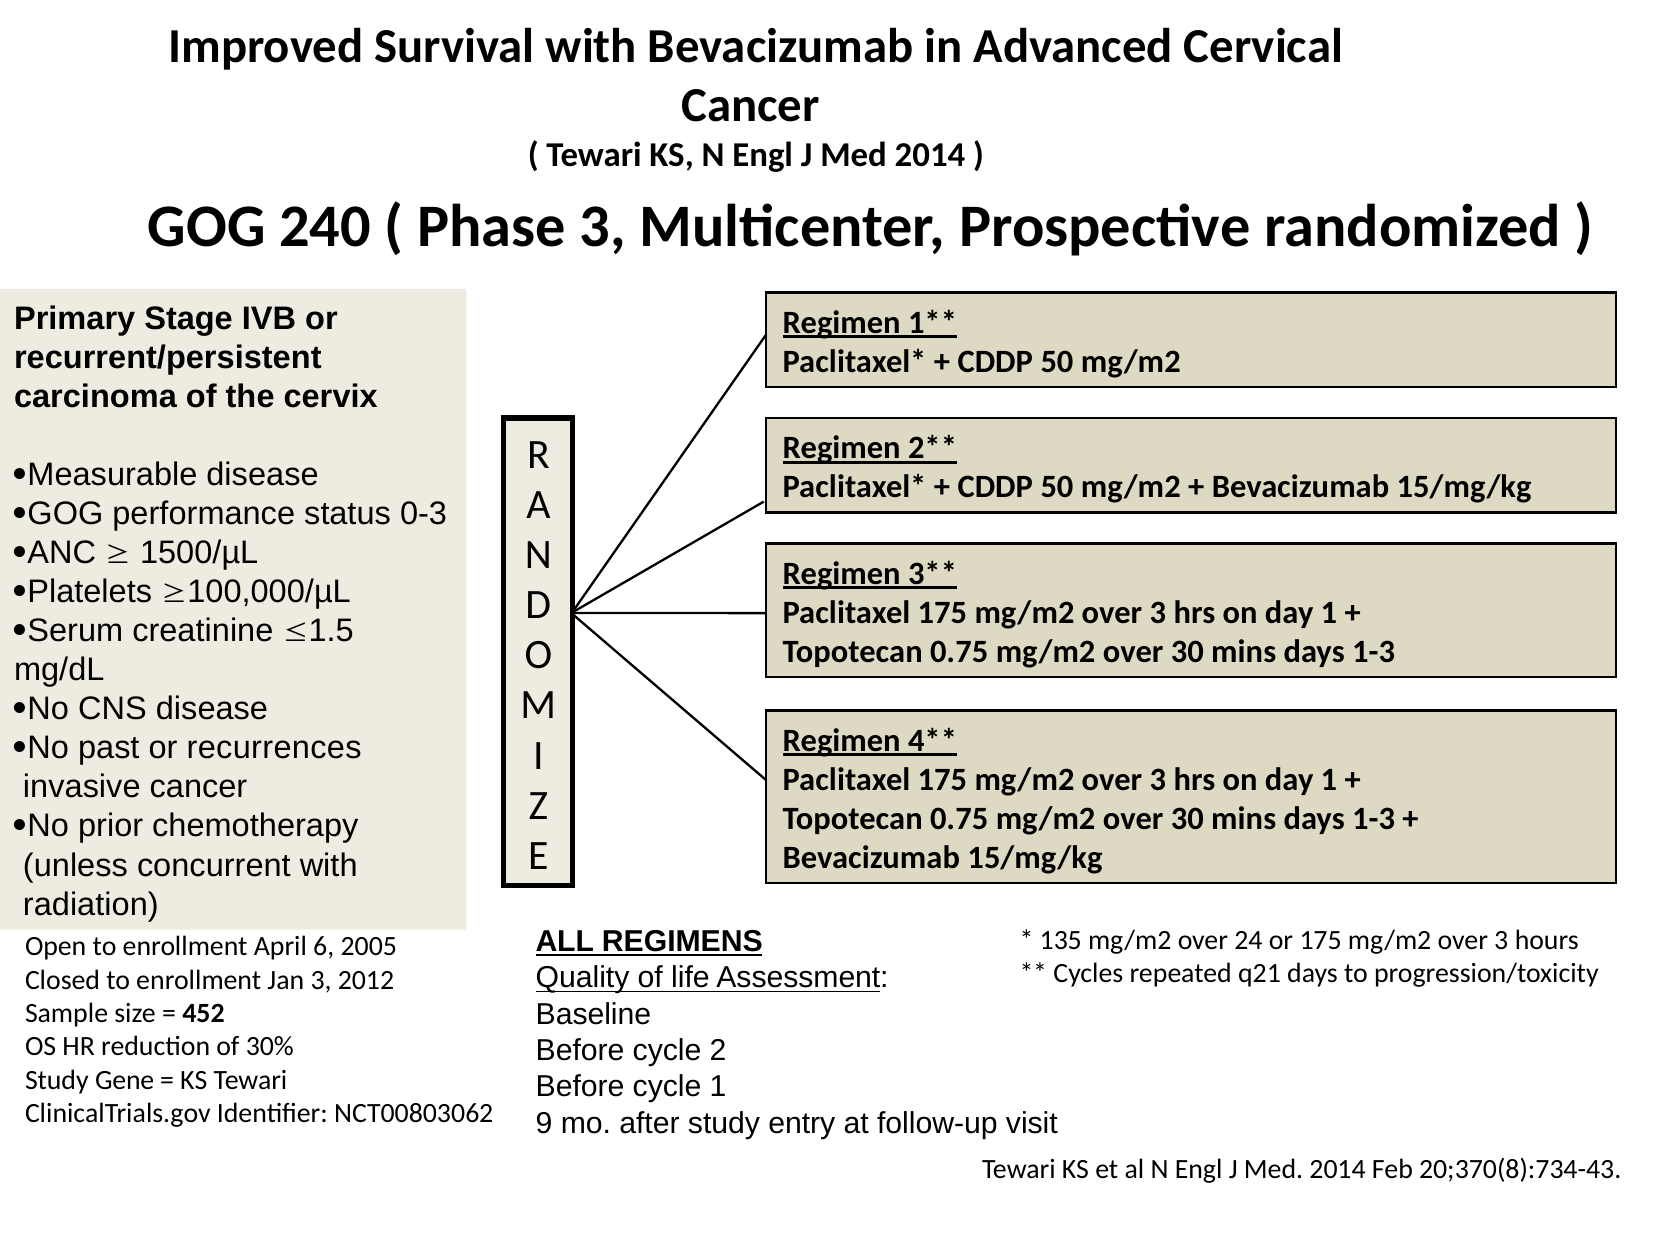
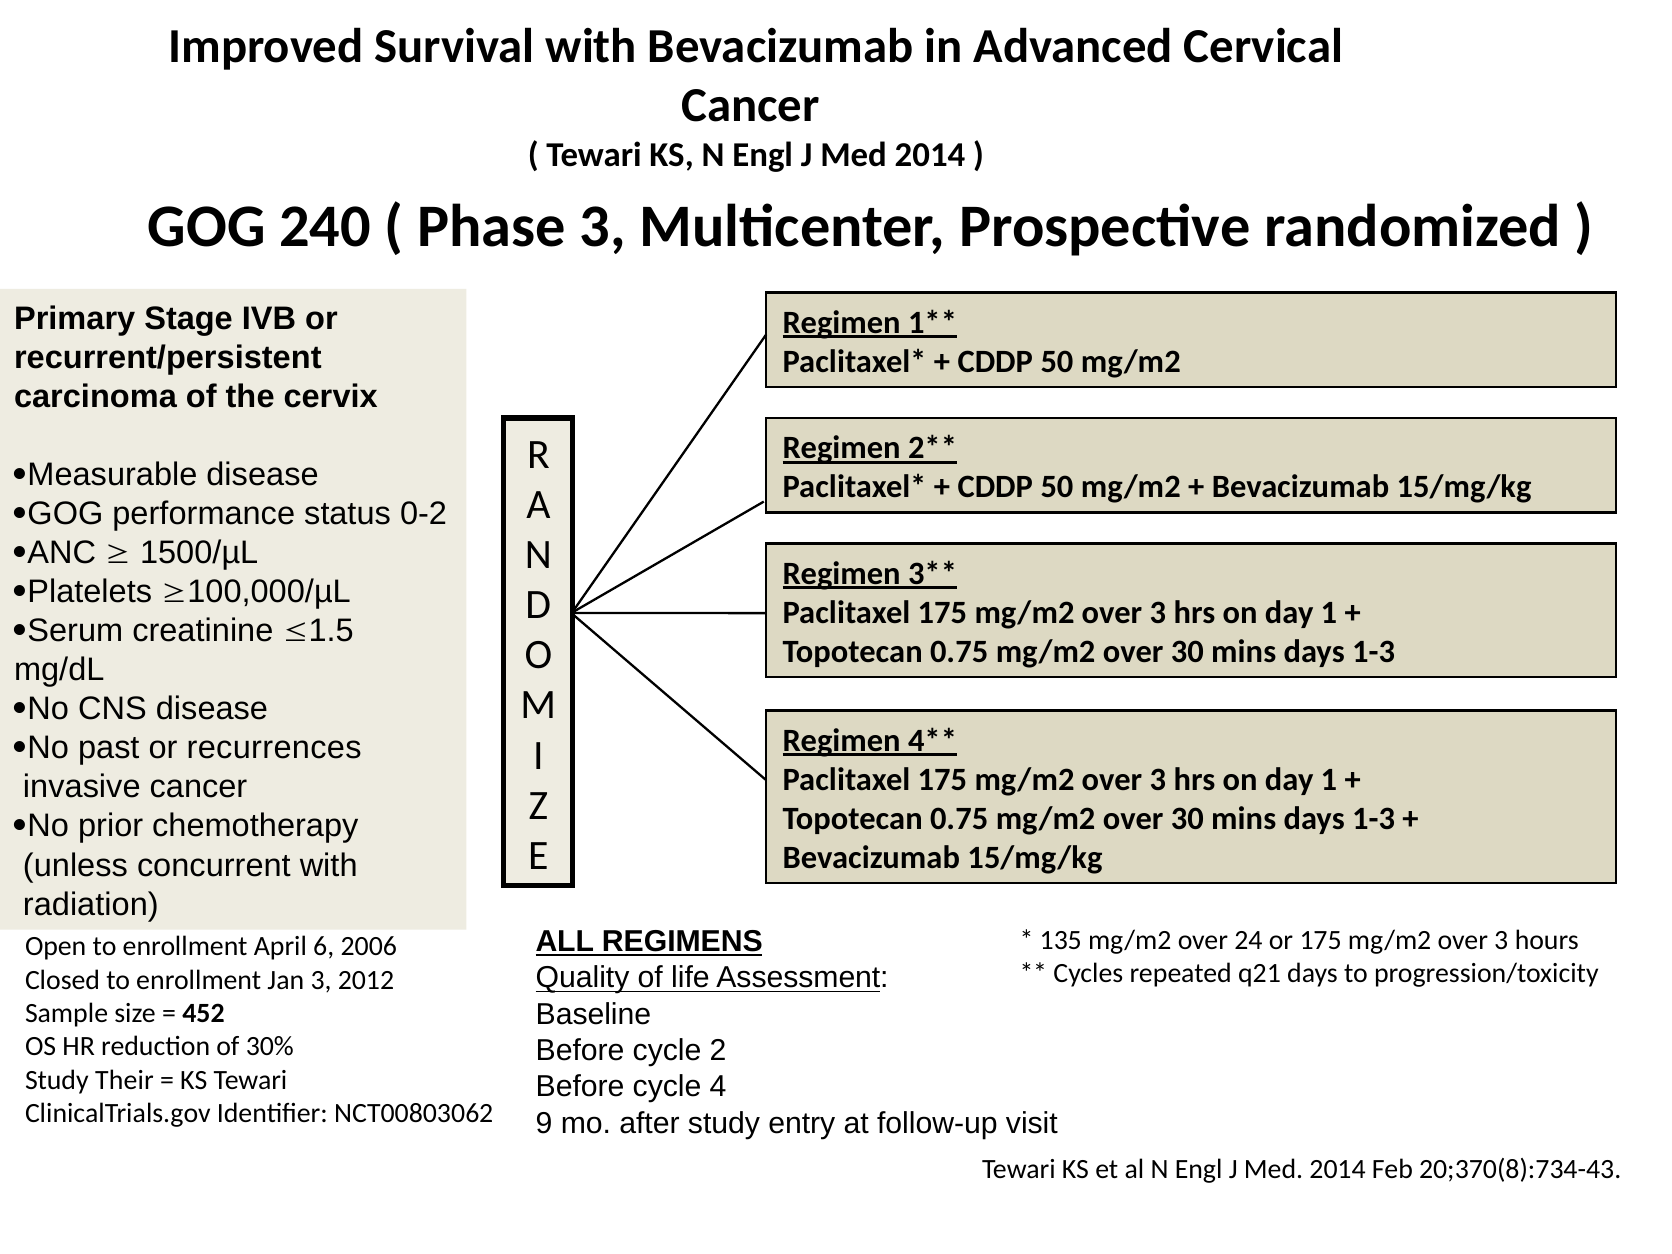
0-3: 0-3 -> 0-2 (424, 514)
2005: 2005 -> 2006 (369, 946)
Gene: Gene -> Their (124, 1080)
cycle 1: 1 -> 4 (718, 1087)
